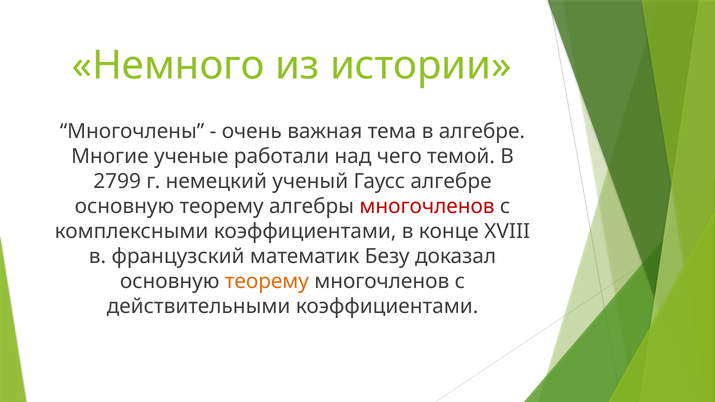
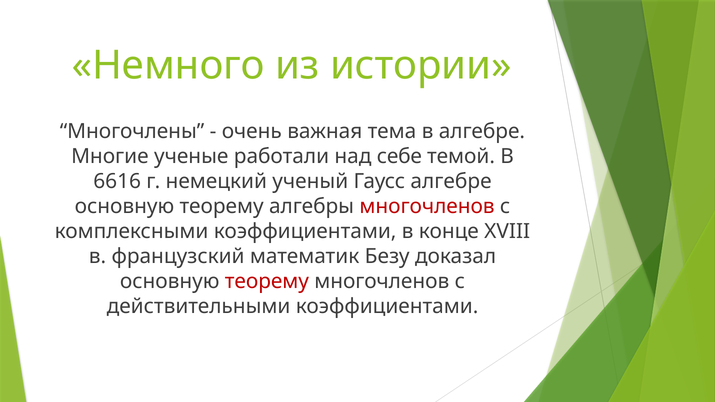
чего: чего -> себе (399, 156)
2799: 2799 -> 6616 (117, 181)
теорему colour: orange -> red (267, 282)
